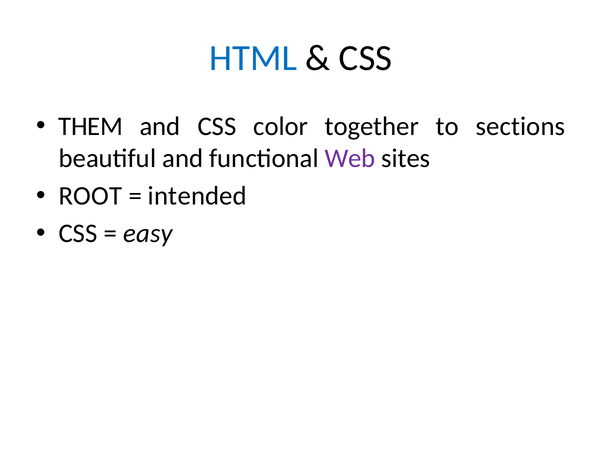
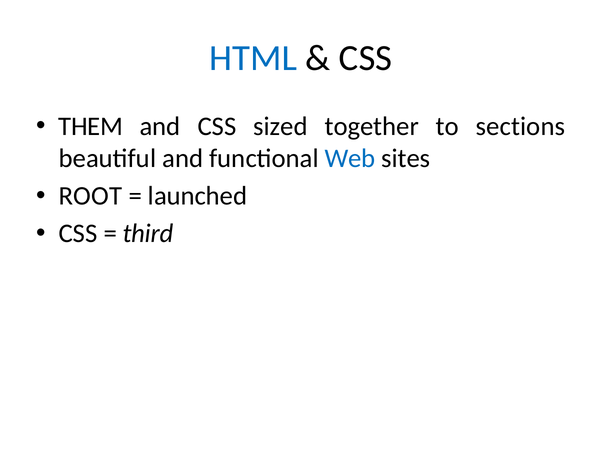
color: color -> sized (281, 126)
Web colour: purple -> blue (350, 158)
intended: intended -> launched (198, 196)
easy: easy -> third (148, 233)
